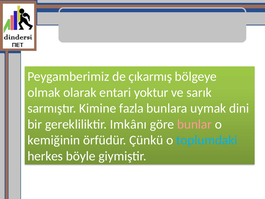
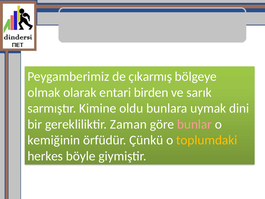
yoktur: yoktur -> birden (151, 92)
fazla: fazla -> oldu (131, 108)
Imkânı: Imkânı -> Zaman (128, 124)
toplumdaki colour: light blue -> yellow (207, 140)
